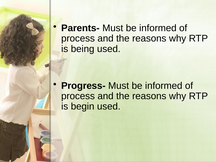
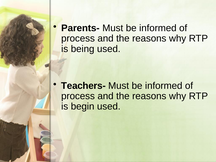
Progress-: Progress- -> Teachers- (83, 86)
